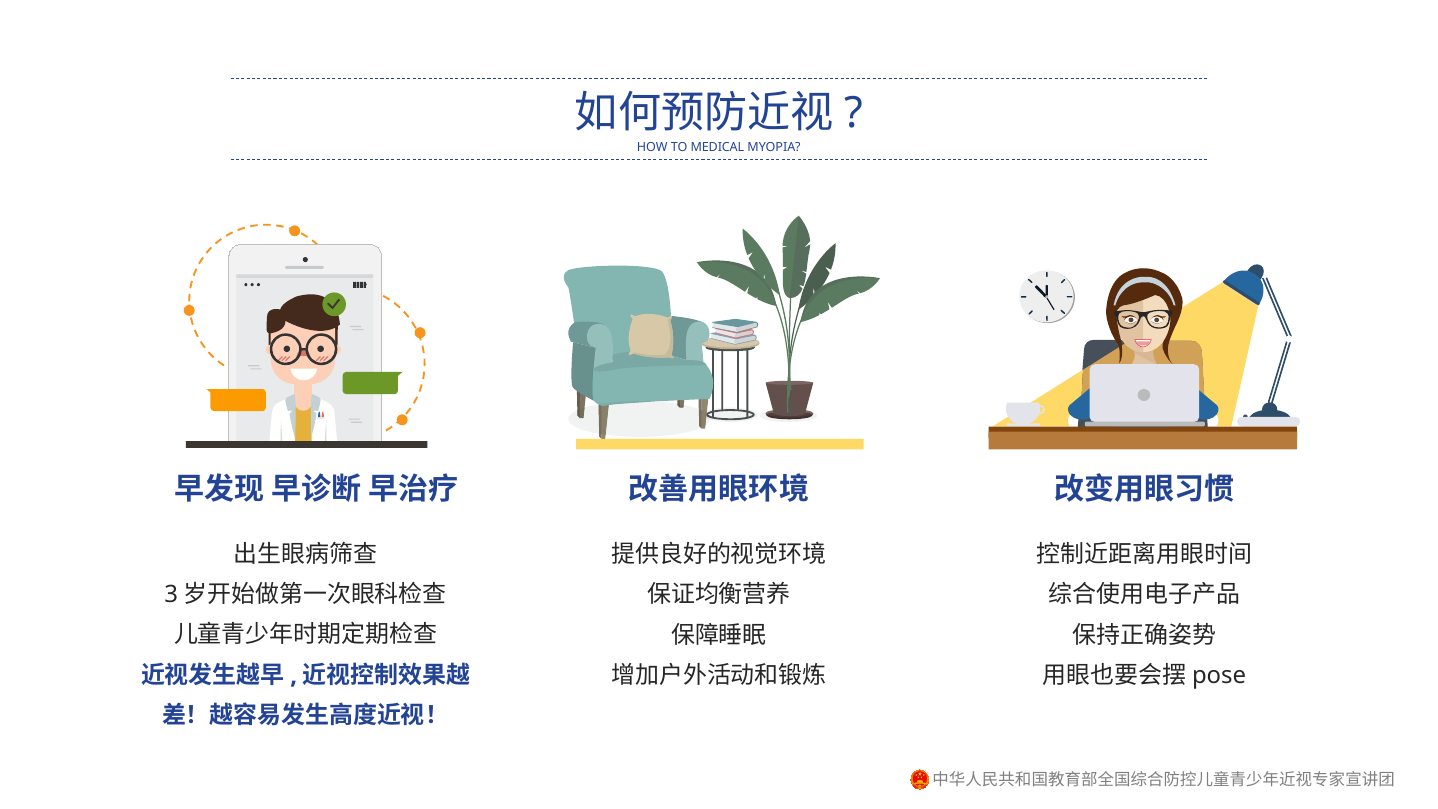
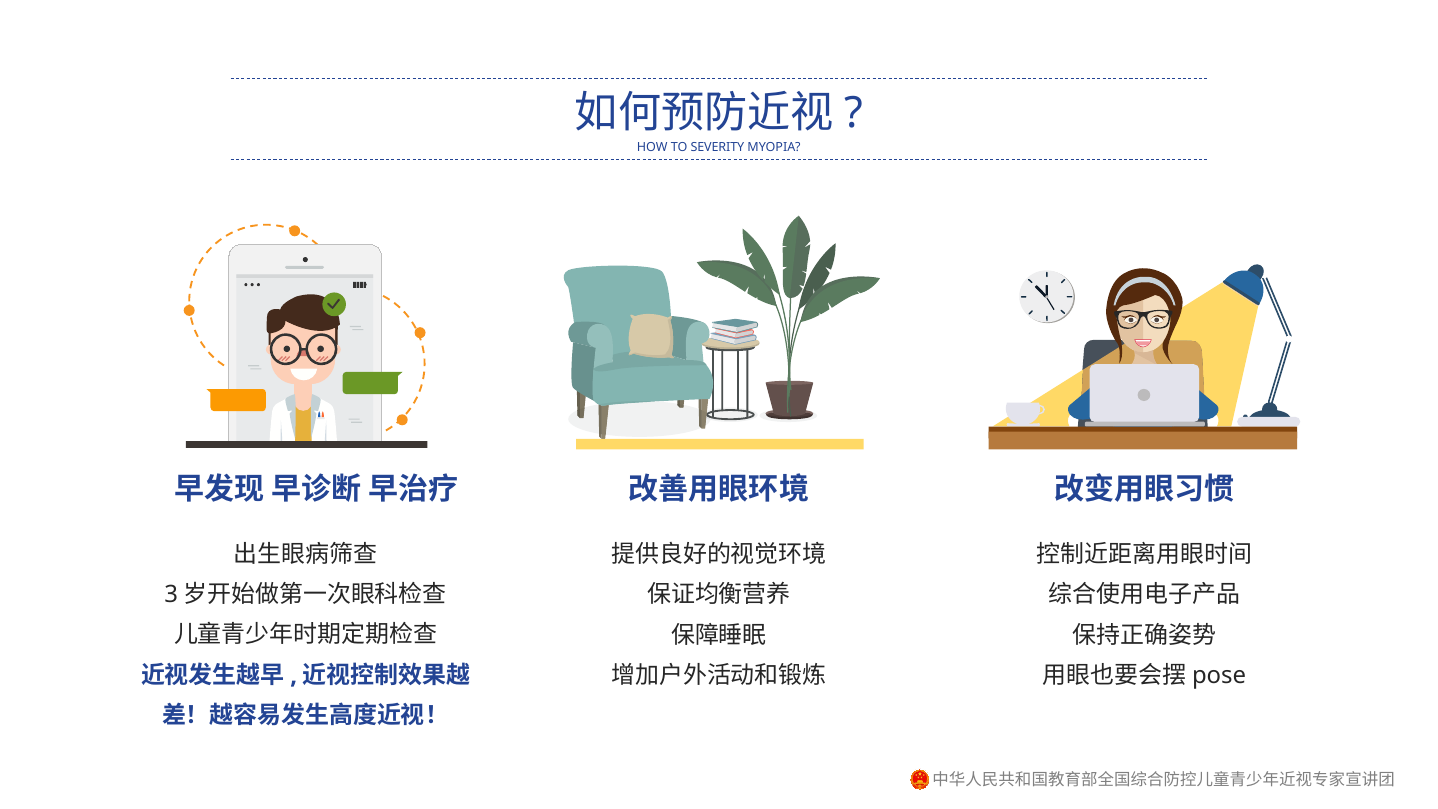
MEDICAL: MEDICAL -> SEVERITY (717, 147)
